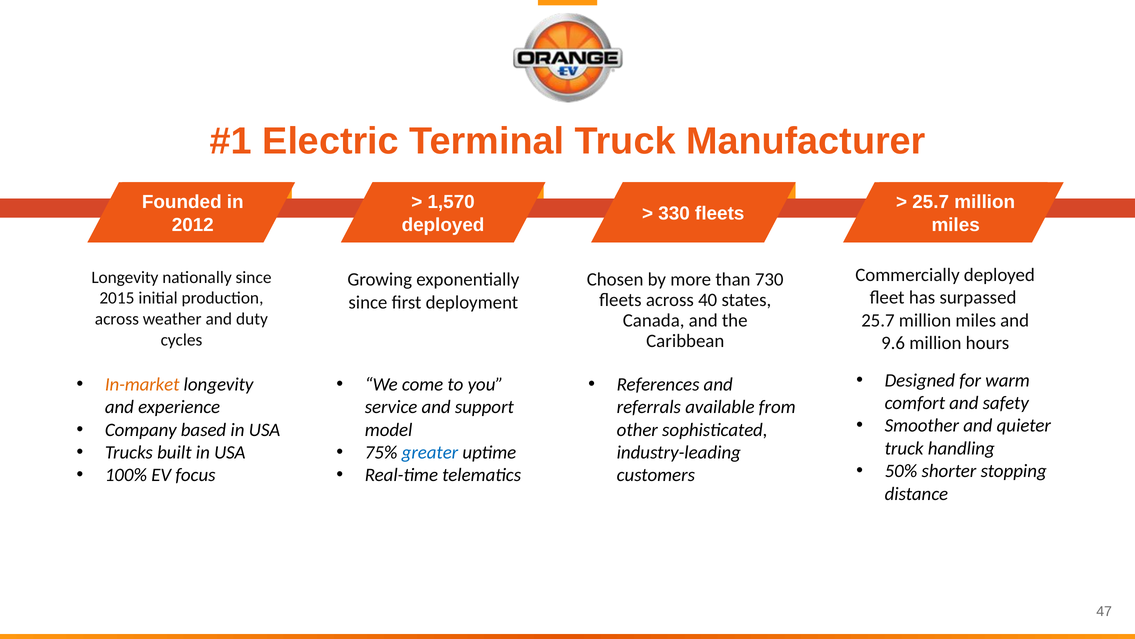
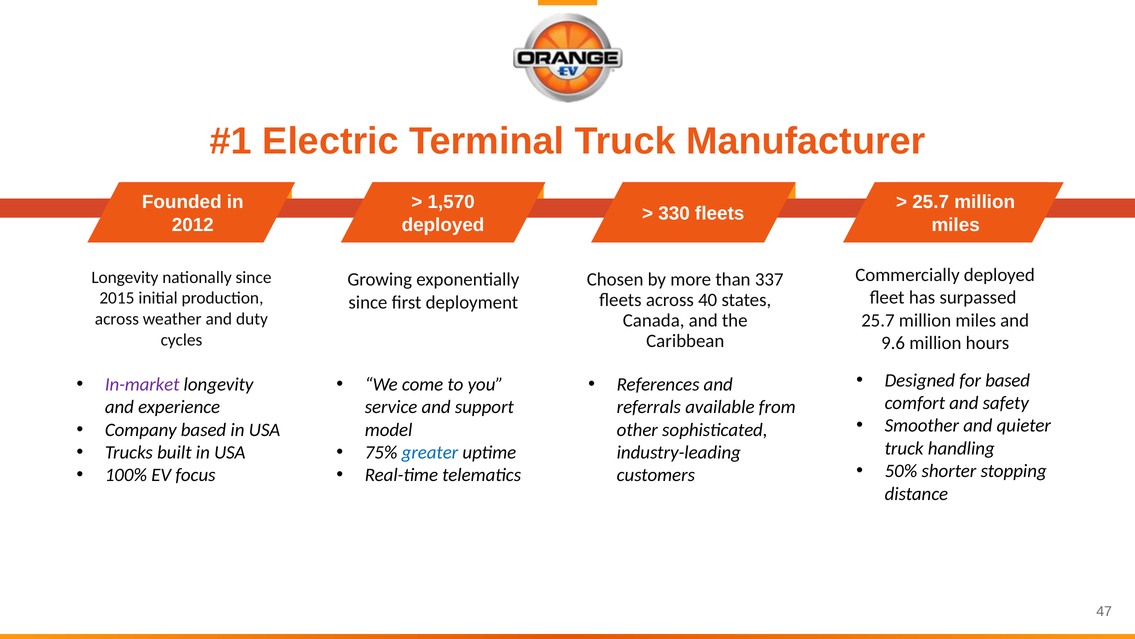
730: 730 -> 337 (769, 279)
for warm: warm -> based (1008, 380)
In-market colour: orange -> purple (142, 384)
